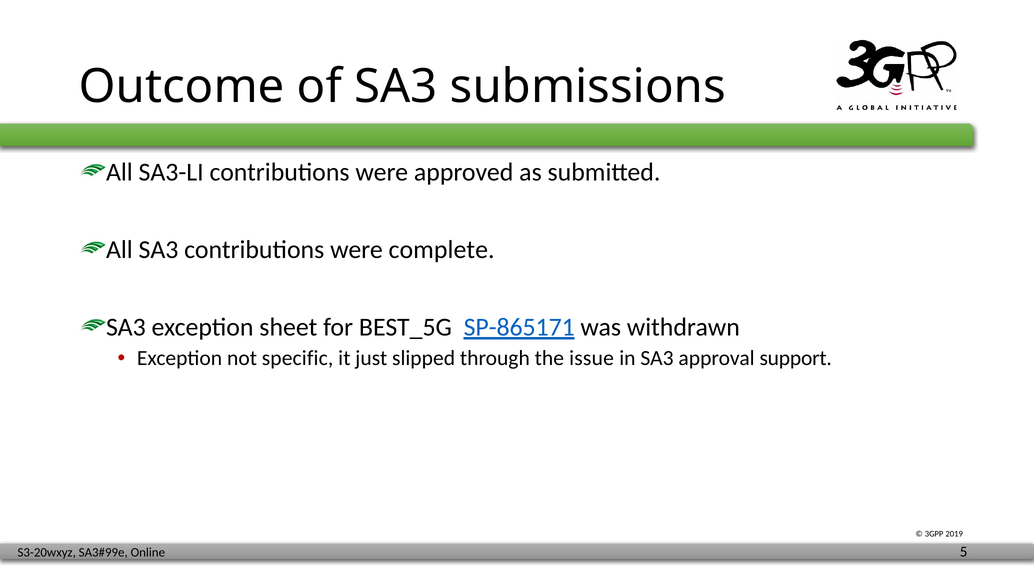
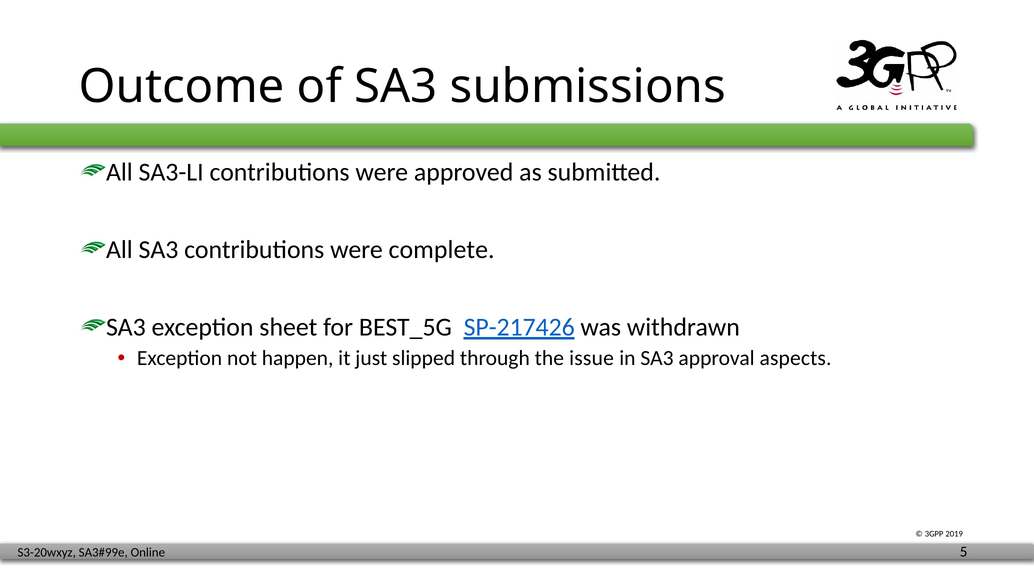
SP-865171: SP-865171 -> SP-217426 (519, 328)
specific: specific -> happen (298, 359)
support: support -> aspects (796, 359)
